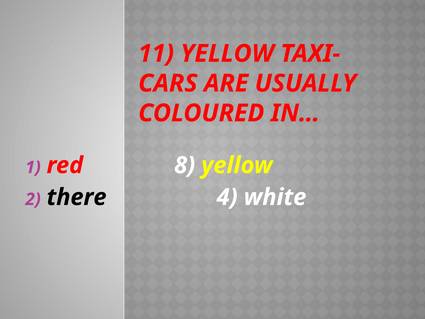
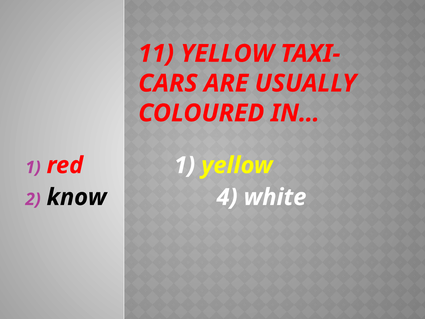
red 8: 8 -> 1 (185, 165)
there: there -> know (77, 197)
